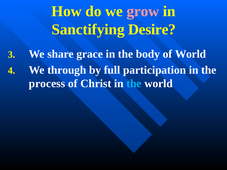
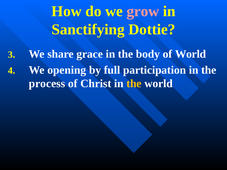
Desire: Desire -> Dottie (152, 29)
through: through -> opening (67, 70)
the colour: light blue -> yellow (134, 84)
